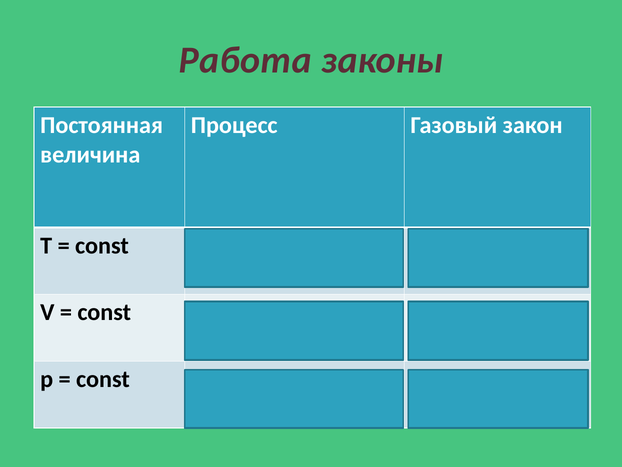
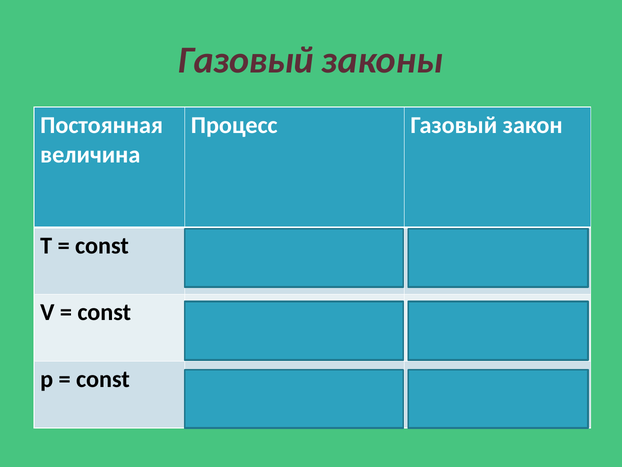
Работа: Работа -> Газовый (246, 60)
